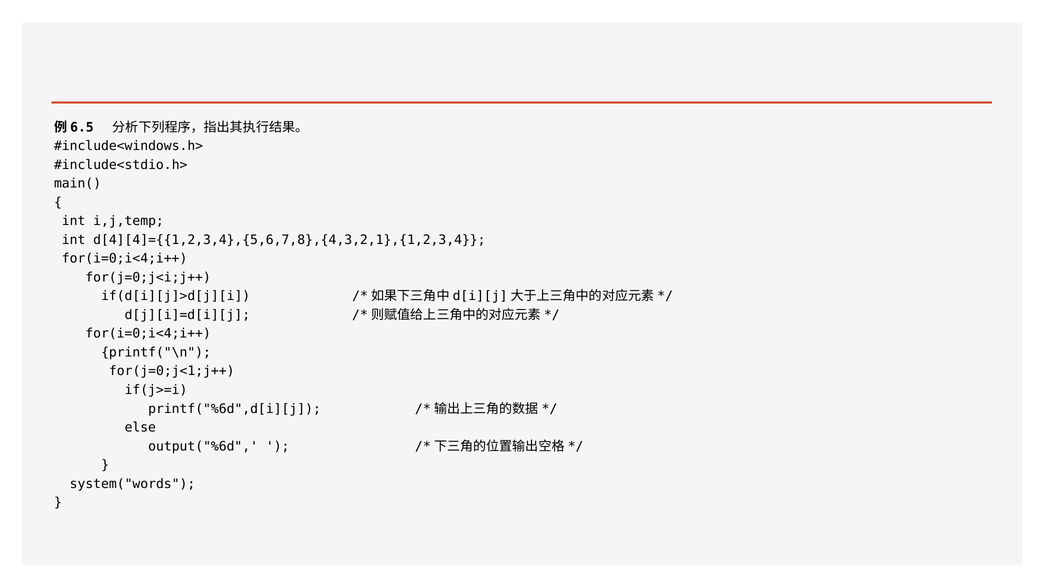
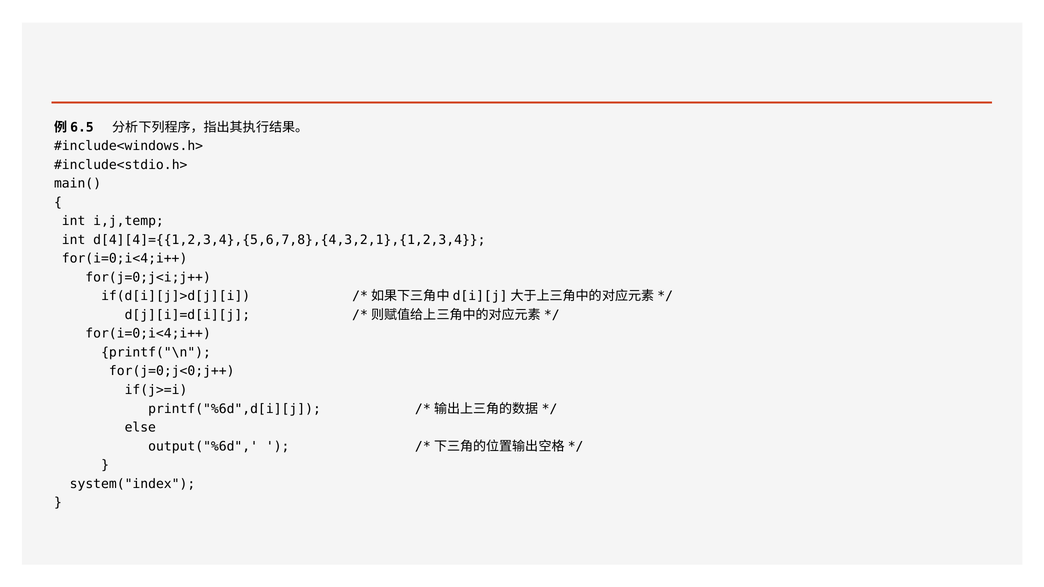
for(j=0;j<1;j++: for(j=0;j<1;j++ -> for(j=0;j<0;j++ (172, 371)
system("words: system("words -> system("index (132, 484)
